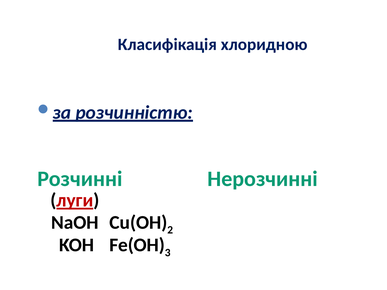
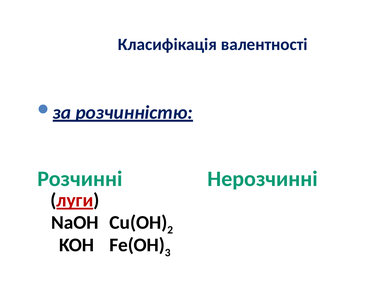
хлоридною: хлоридною -> валентності (264, 44)
